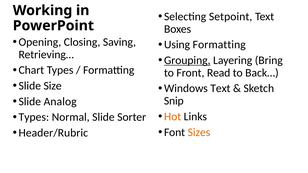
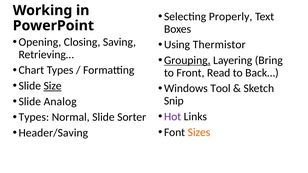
Setpoint: Setpoint -> Properly (231, 17)
Using Formatting: Formatting -> Thermistor (219, 45)
Size underline: none -> present (53, 86)
Windows Text: Text -> Tool (220, 89)
Hot colour: orange -> purple (173, 117)
Header/Rubric: Header/Rubric -> Header/Saving (53, 133)
